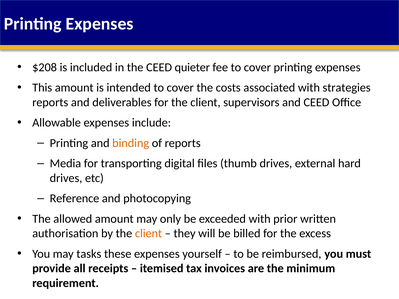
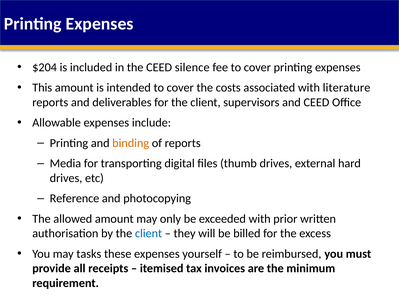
$208: $208 -> $204 (45, 67)
quieter: quieter -> silence (192, 67)
strategies: strategies -> literature (347, 88)
client colour: orange -> blue (149, 234)
